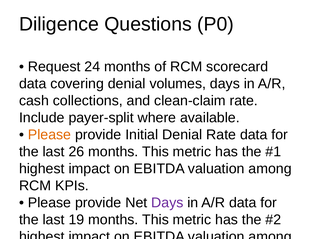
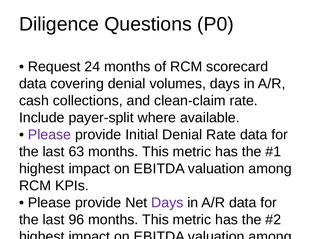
Please colour: orange -> purple (49, 135)
26: 26 -> 63 (76, 152)
19: 19 -> 96 (76, 219)
